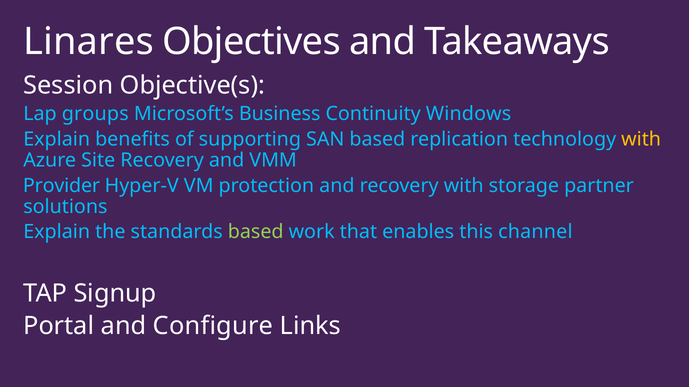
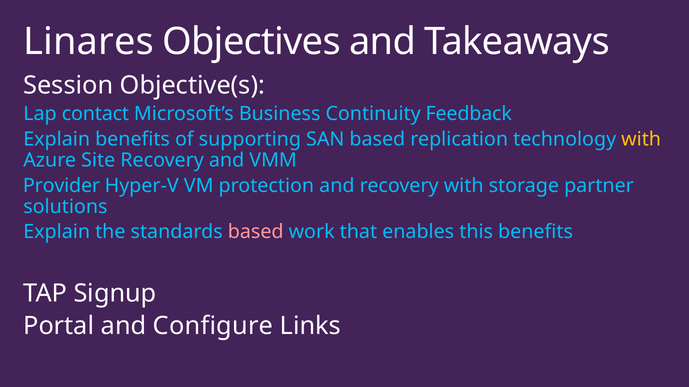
groups: groups -> contact (95, 114)
Windows: Windows -> Feedback (469, 114)
based colour: light green -> pink (256, 232)
this channel: channel -> benefits (536, 232)
